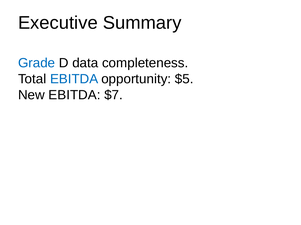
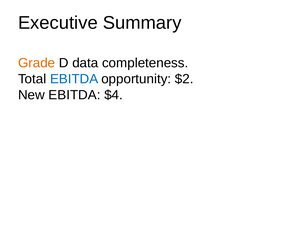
Grade colour: blue -> orange (37, 63)
$5: $5 -> $2 (184, 79)
$7: $7 -> $4 (114, 95)
